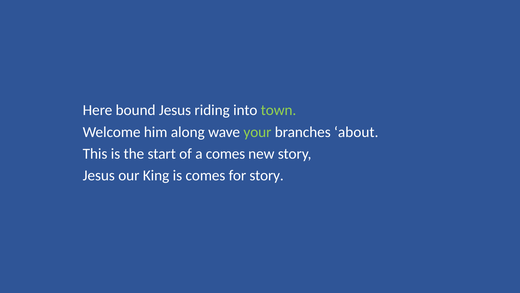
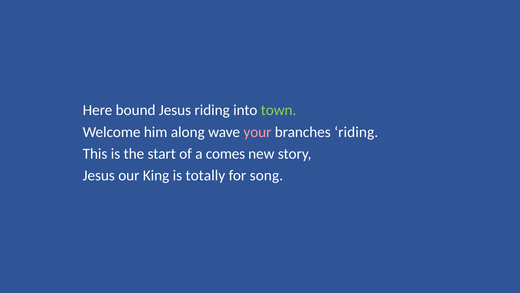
your colour: light green -> pink (257, 132)
branches about: about -> riding (356, 132)
is comes: comes -> totally (205, 175)
for story: story -> song (266, 175)
